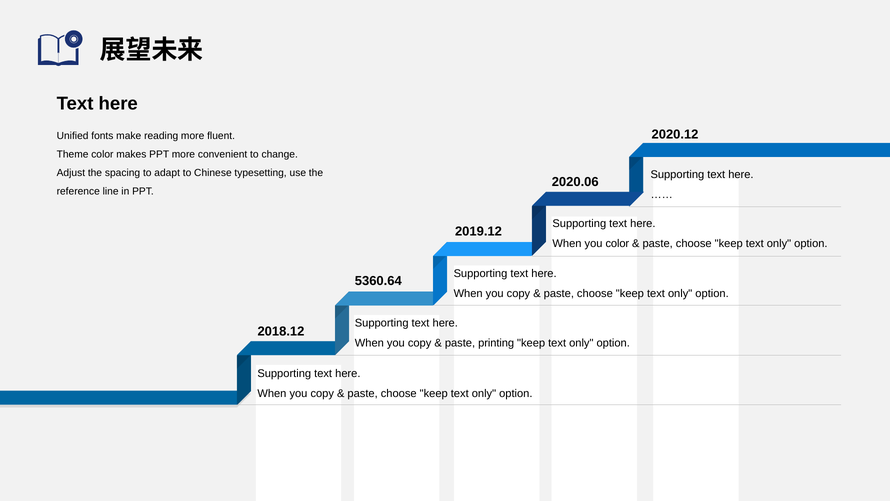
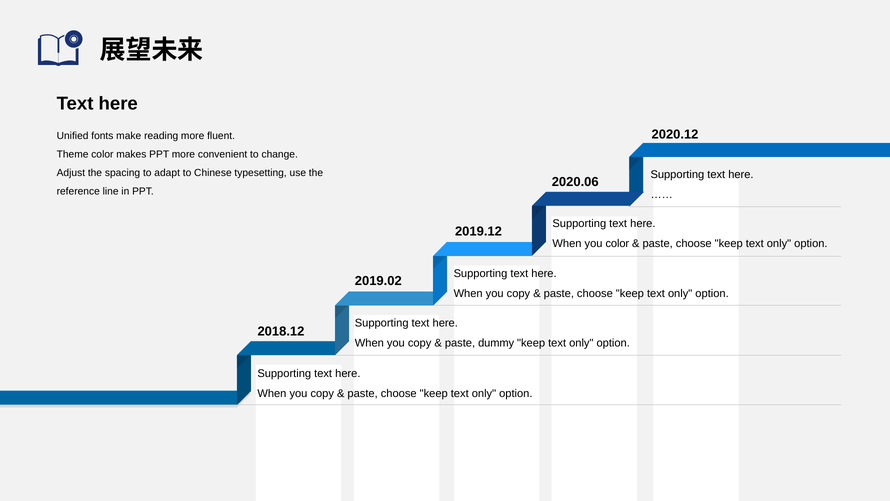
5360.64: 5360.64 -> 2019.02 (378, 281)
printing: printing -> dummy (496, 343)
